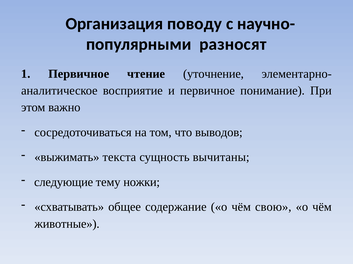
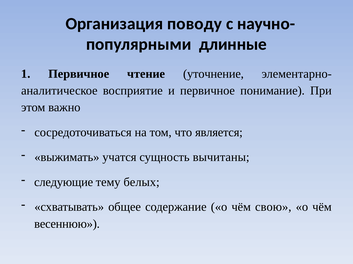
разносят: разносят -> длинные (233, 44)
выводов: выводов -> является (219, 133)
текста: текста -> учатся (119, 158)
ножки: ножки -> белых (142, 183)
животные: животные -> весеннюю (67, 224)
